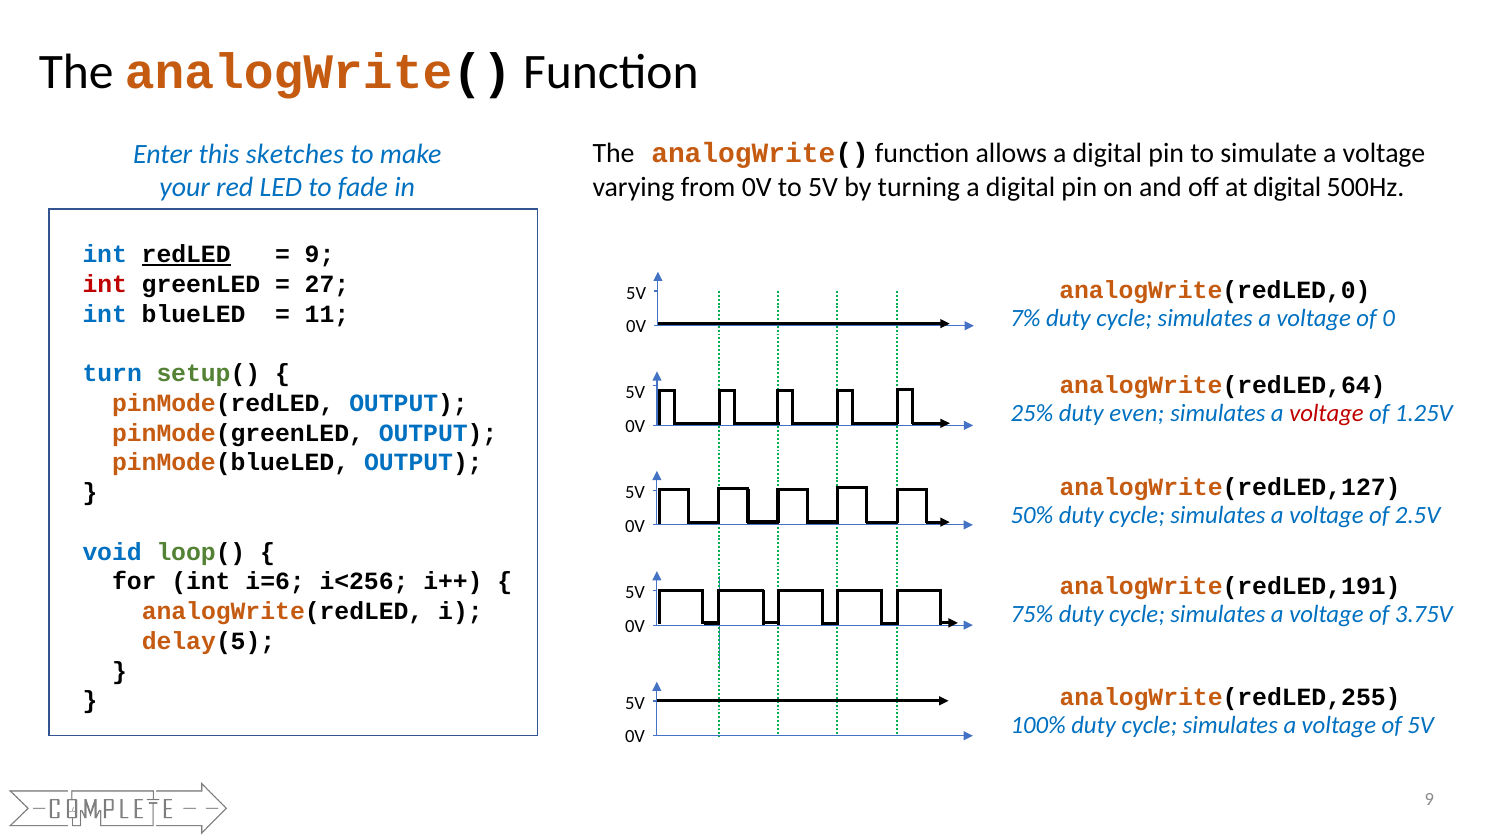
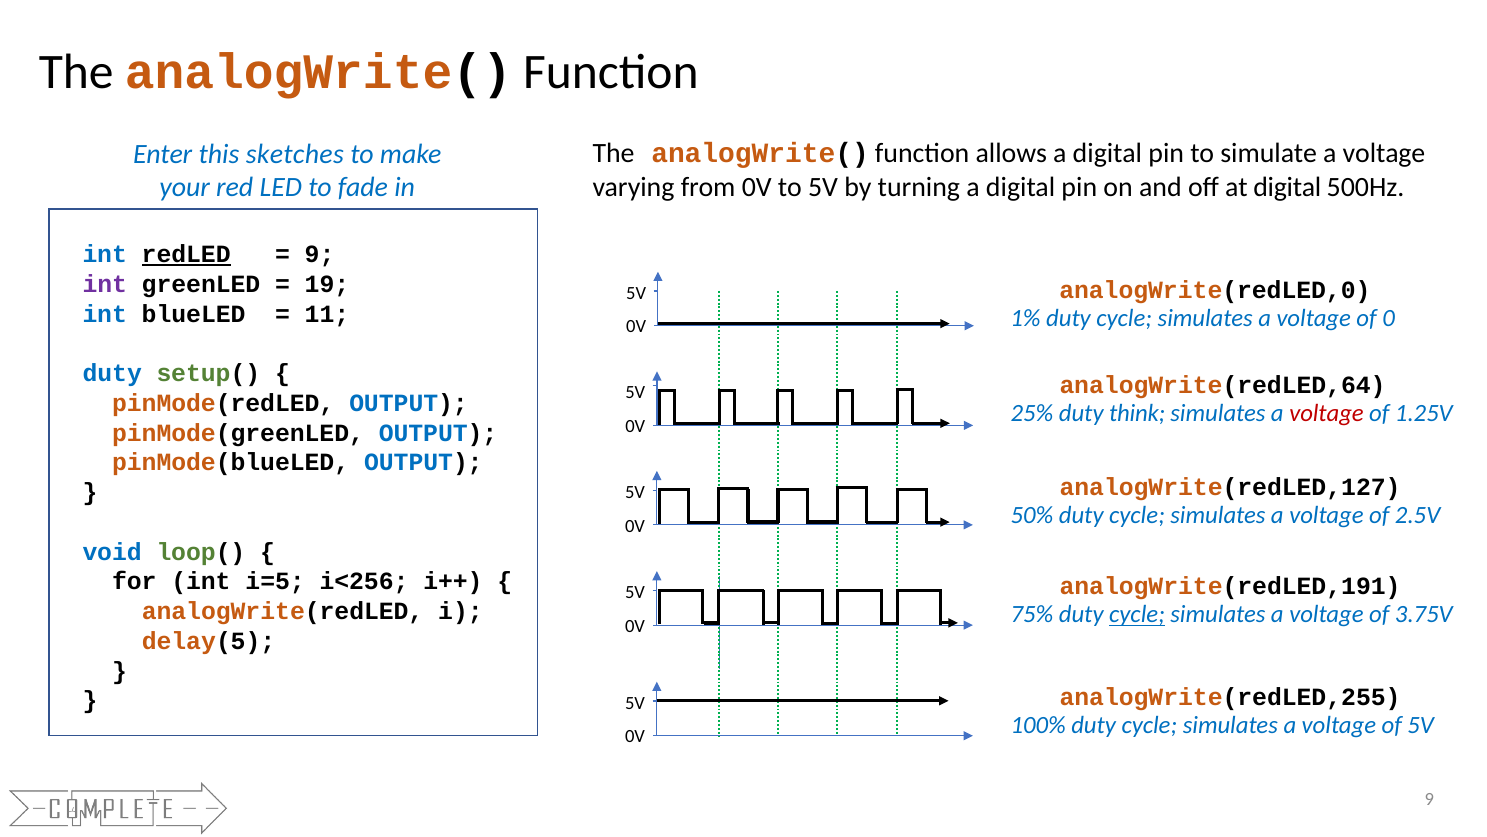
int colour: red -> purple (105, 284)
27: 27 -> 19 (327, 284)
7%: 7% -> 1% (1026, 318)
turn: turn -> duty (112, 373)
even: even -> think (1137, 413)
i=6: i=6 -> i=5 (275, 581)
cycle underline: none -> present (1137, 614)
